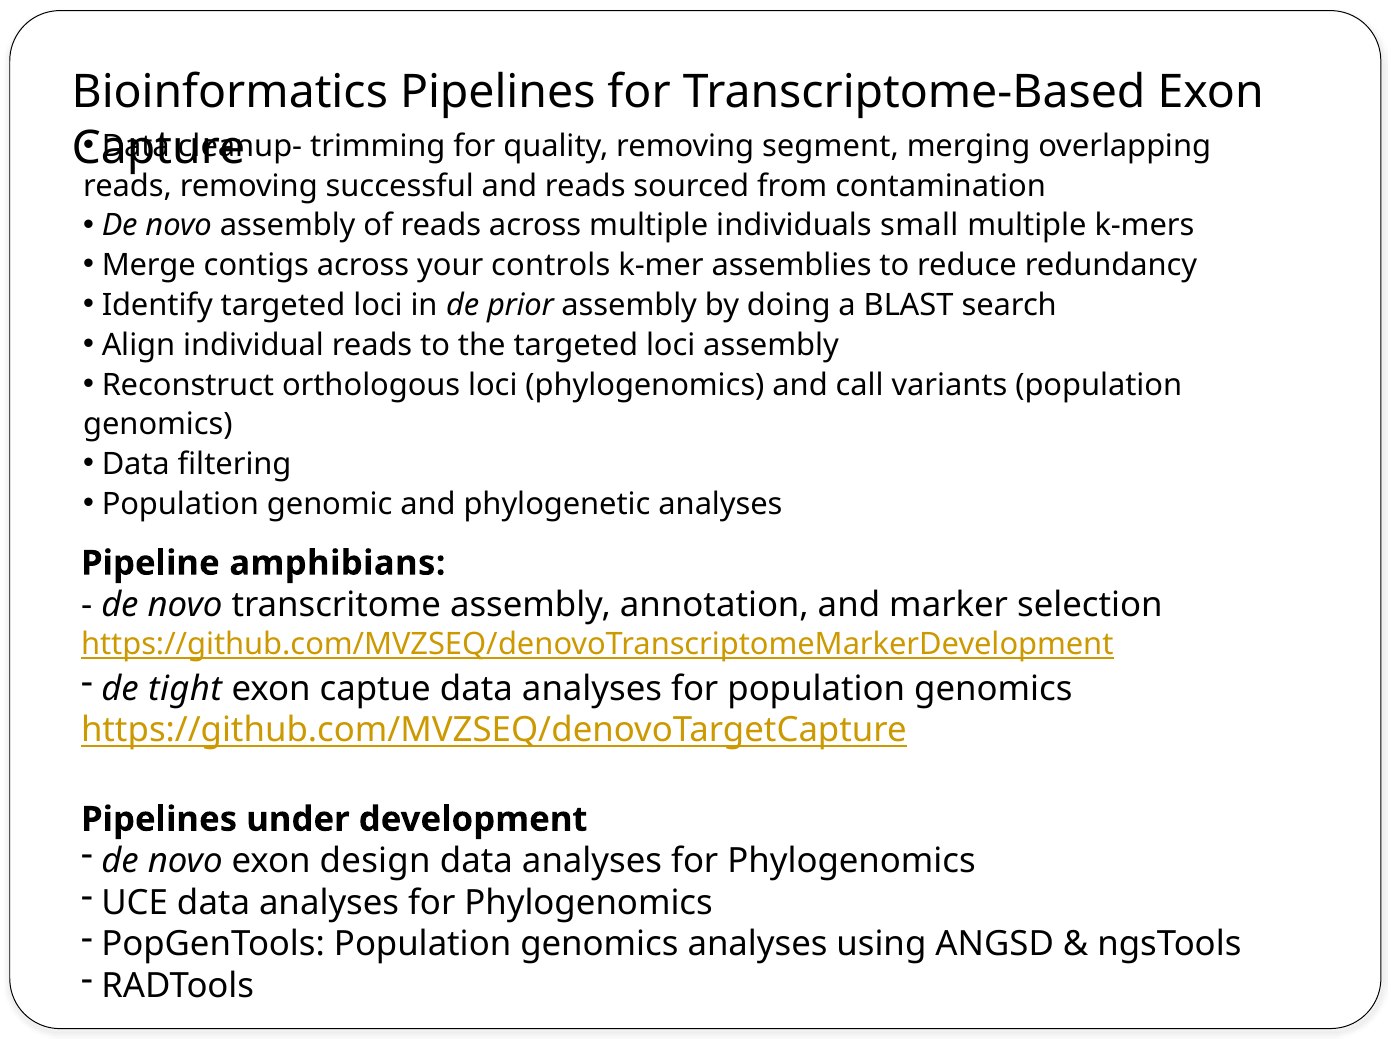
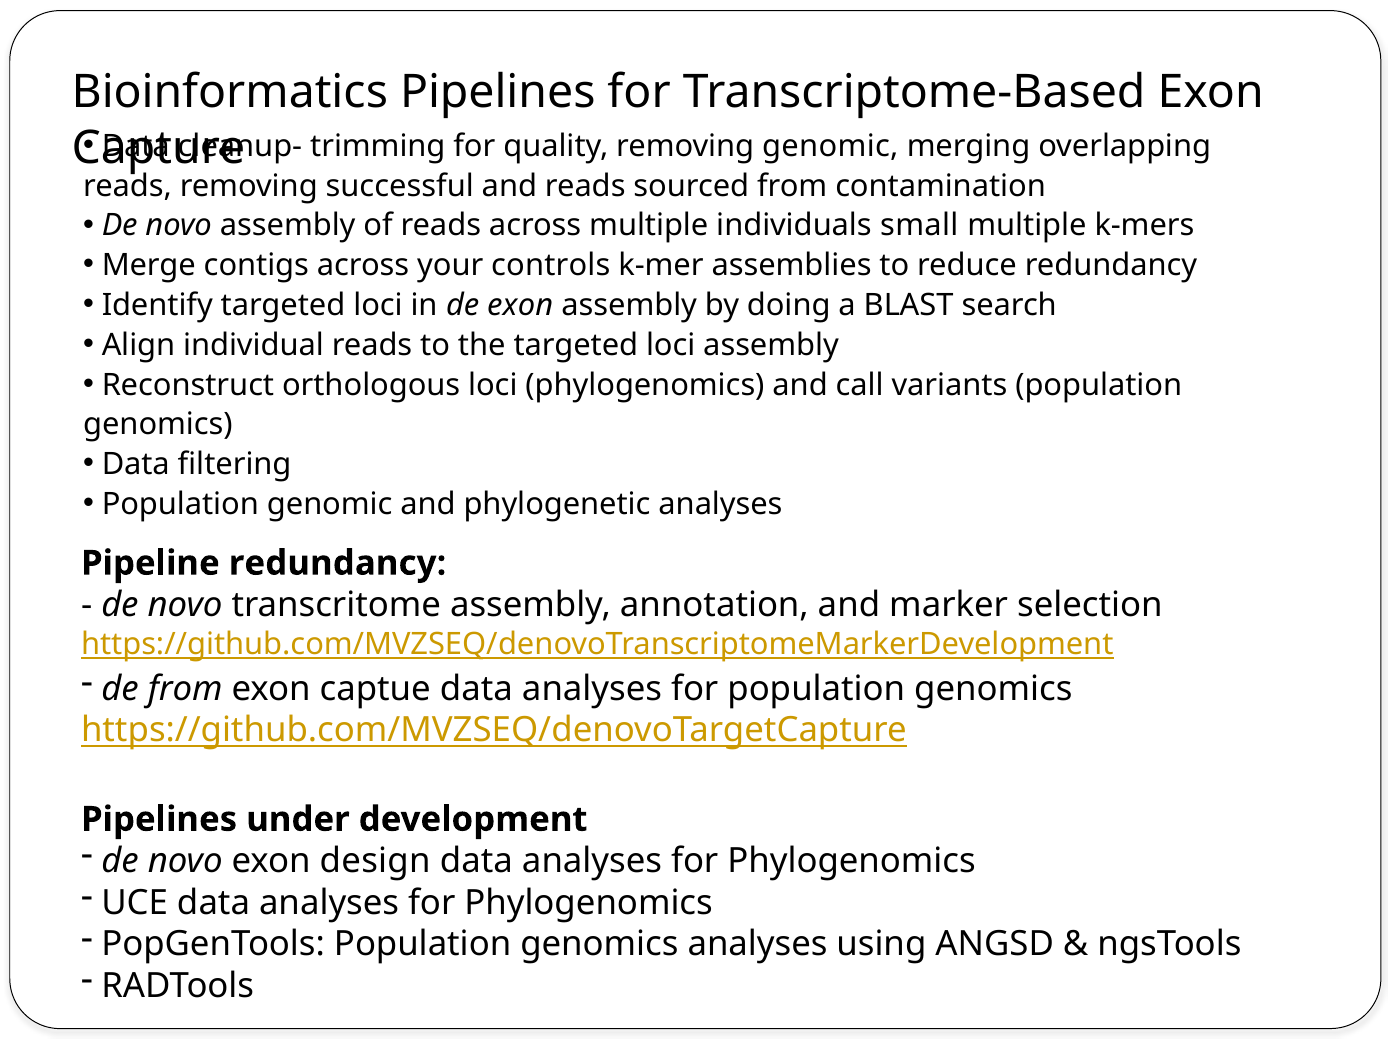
removing segment: segment -> genomic (830, 146)
de prior: prior -> exon (520, 305)
Pipeline amphibians: amphibians -> redundancy (338, 563)
de tight: tight -> from (185, 689)
